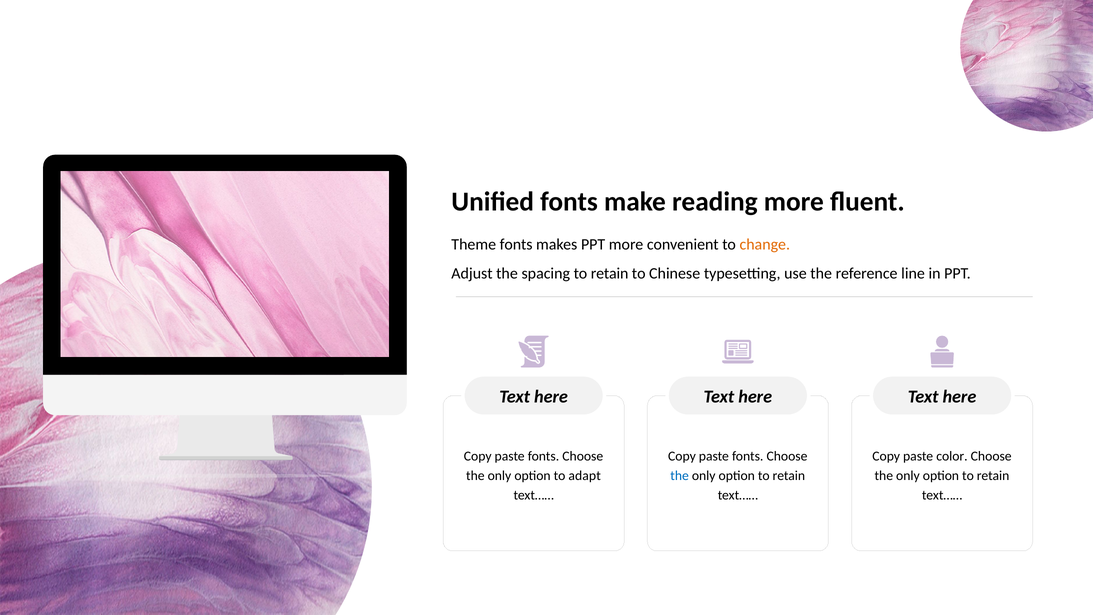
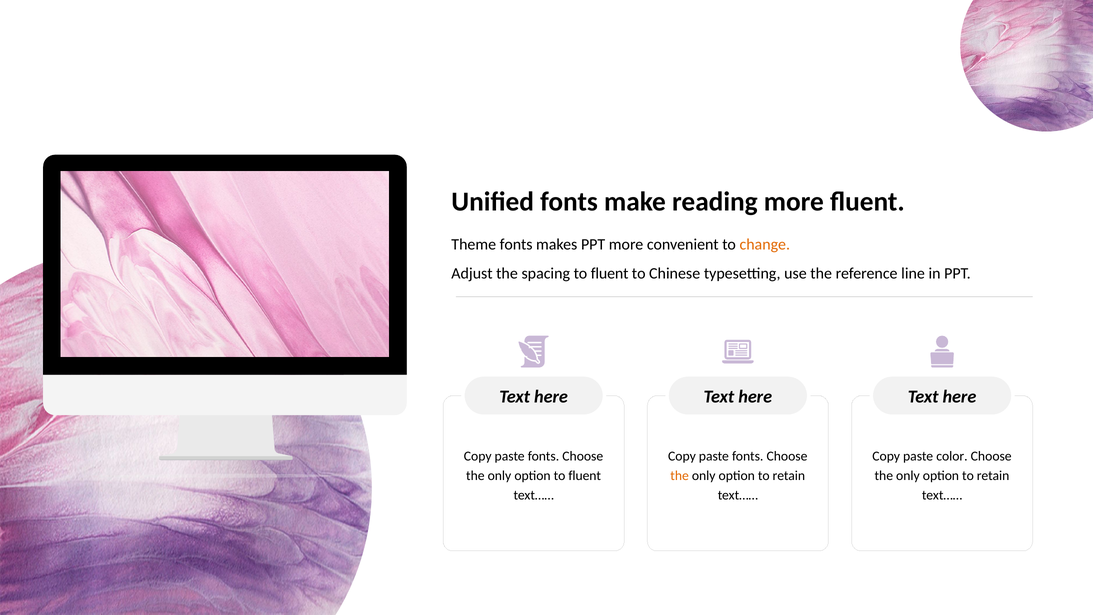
spacing to retain: retain -> fluent (610, 273)
option to adapt: adapt -> fluent (585, 476)
the colour: blue -> orange (680, 476)
